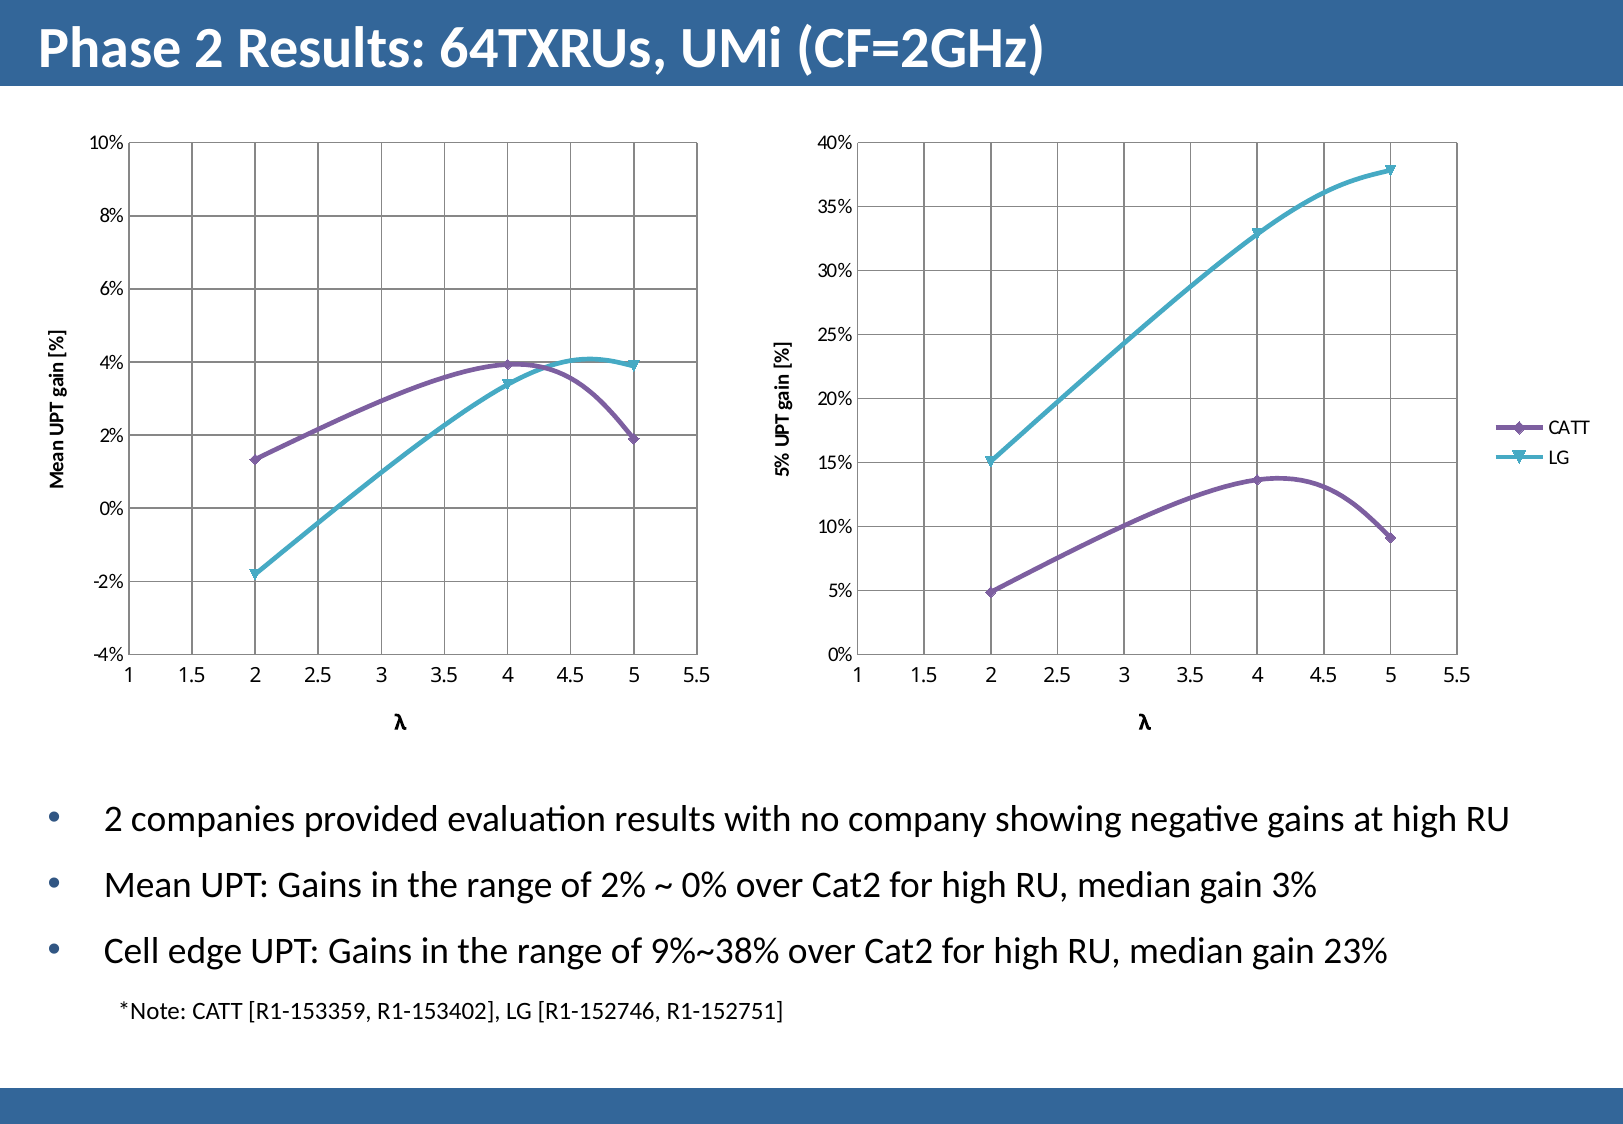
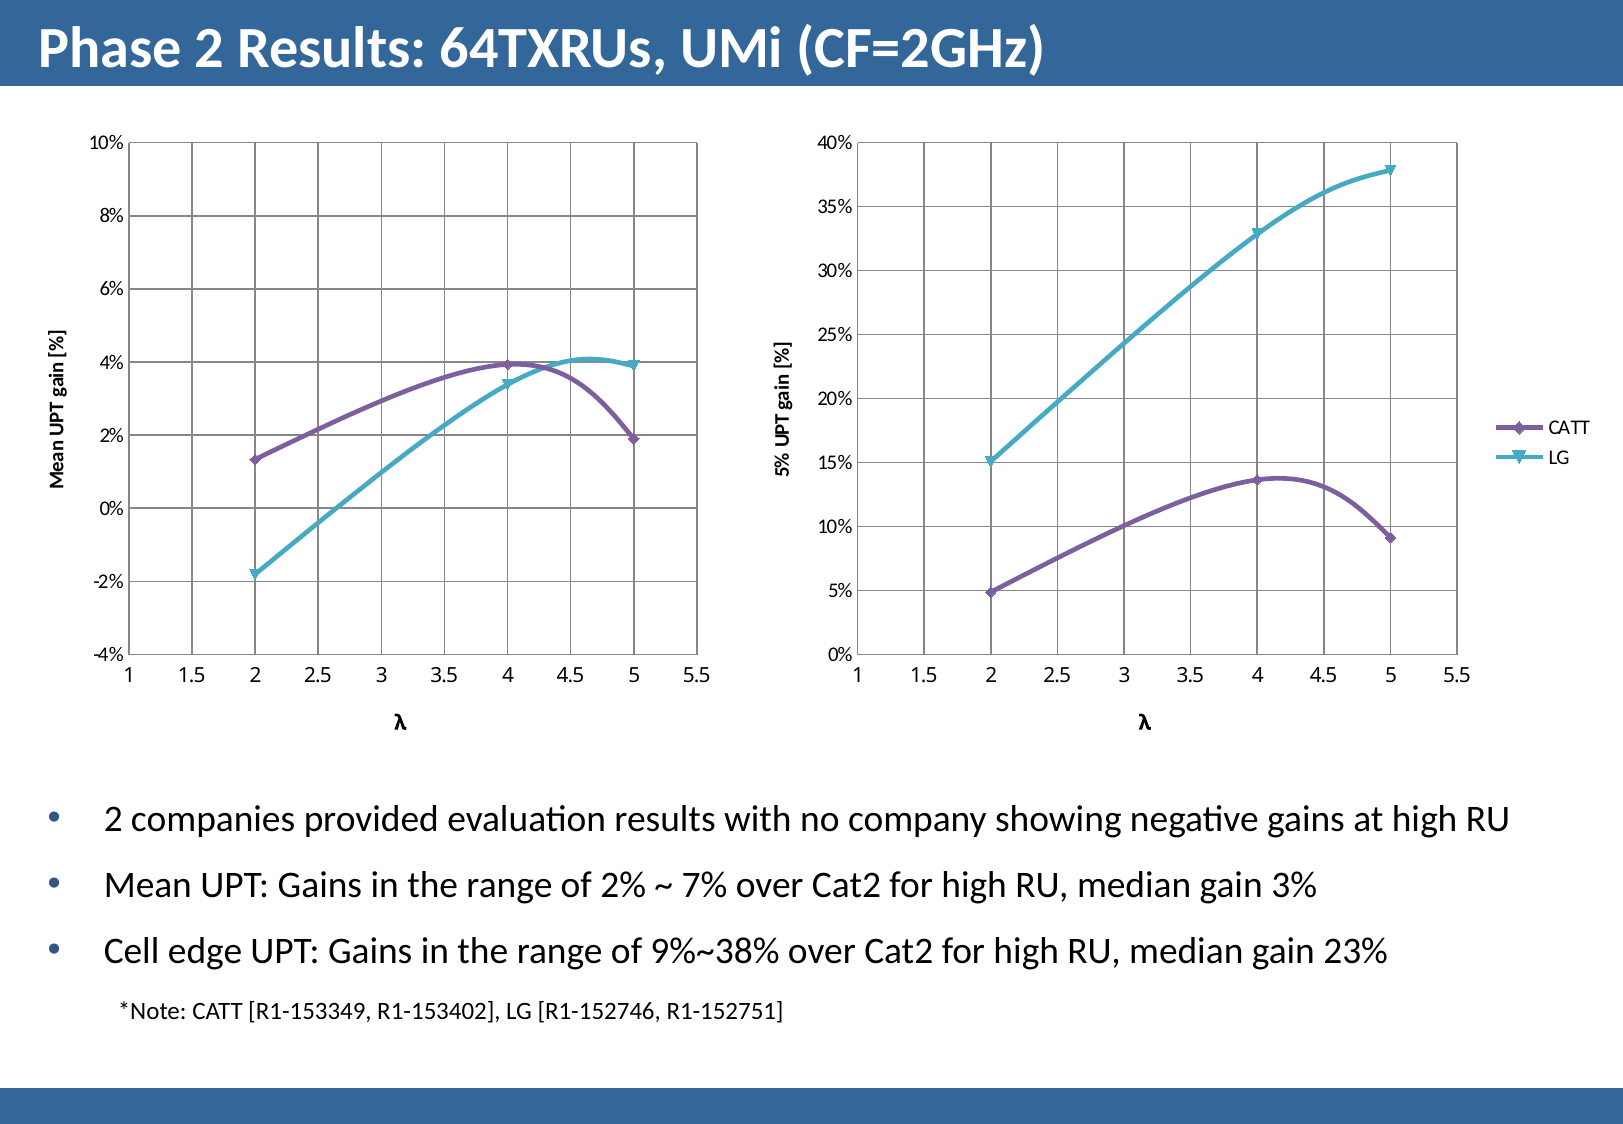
0%: 0% -> 7% (705, 885)
R1-153359: R1-153359 -> R1-153349 (310, 1011)
